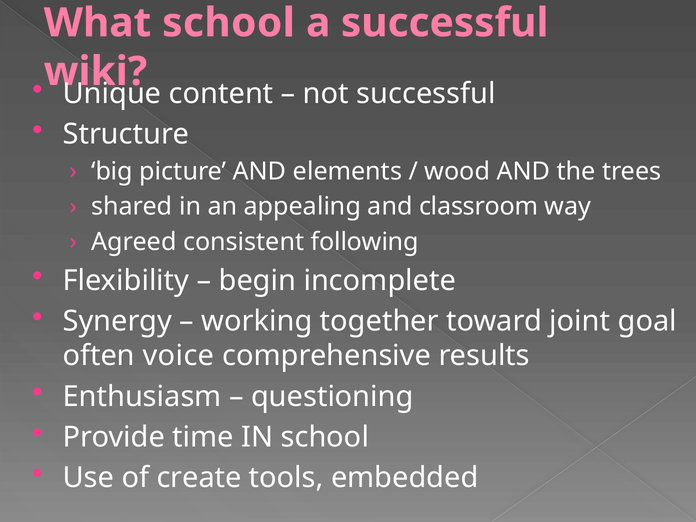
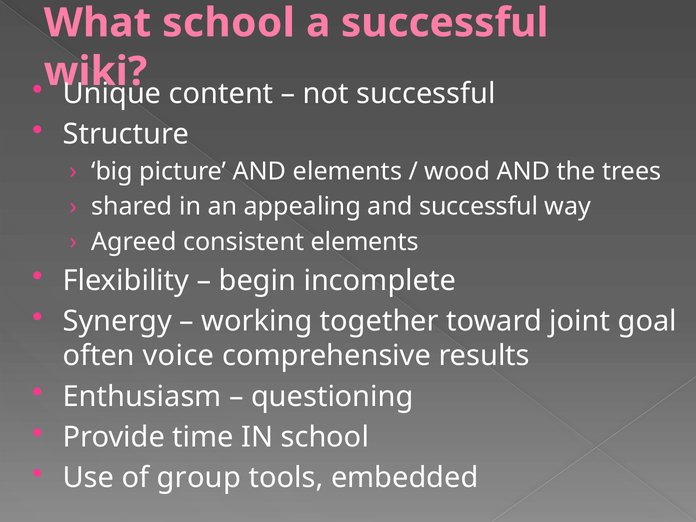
and classroom: classroom -> successful (479, 207)
consistent following: following -> elements (365, 242)
create: create -> group (199, 478)
